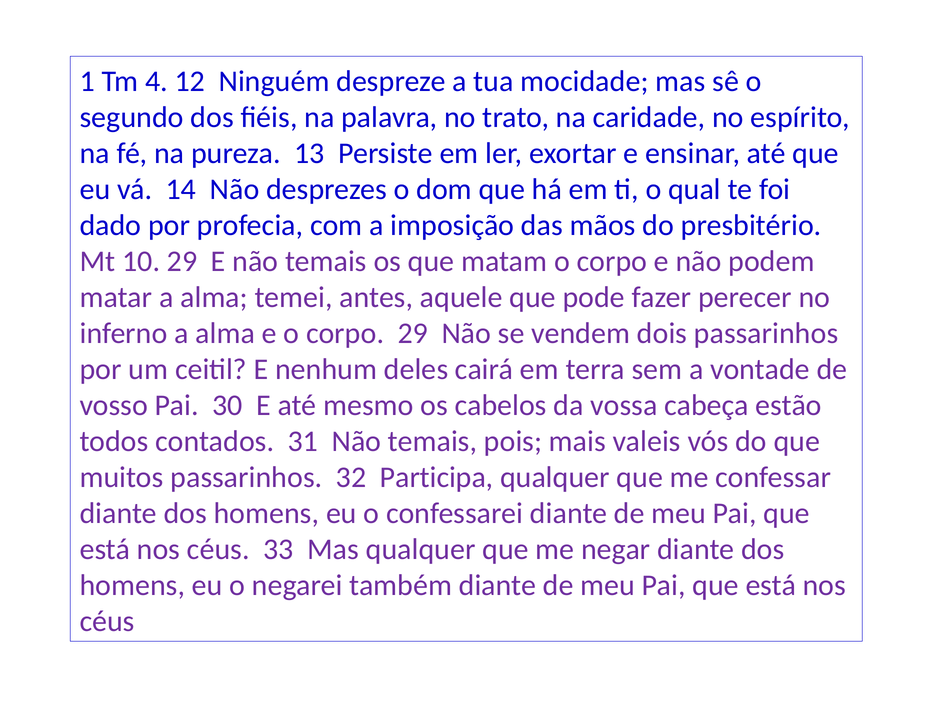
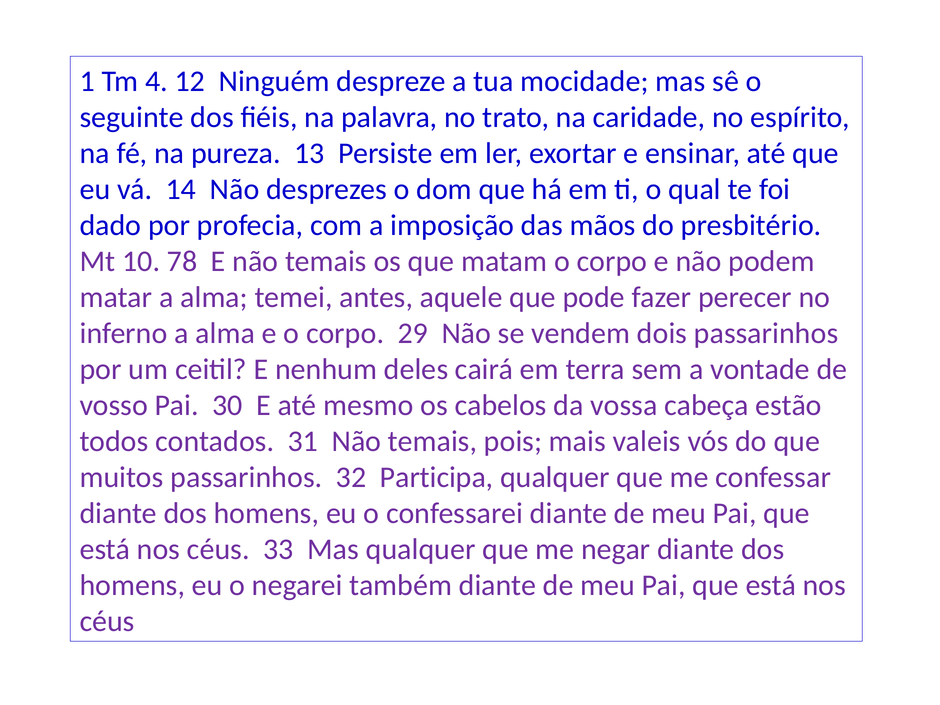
segundo: segundo -> seguinte (132, 117)
10 29: 29 -> 78 (182, 261)
